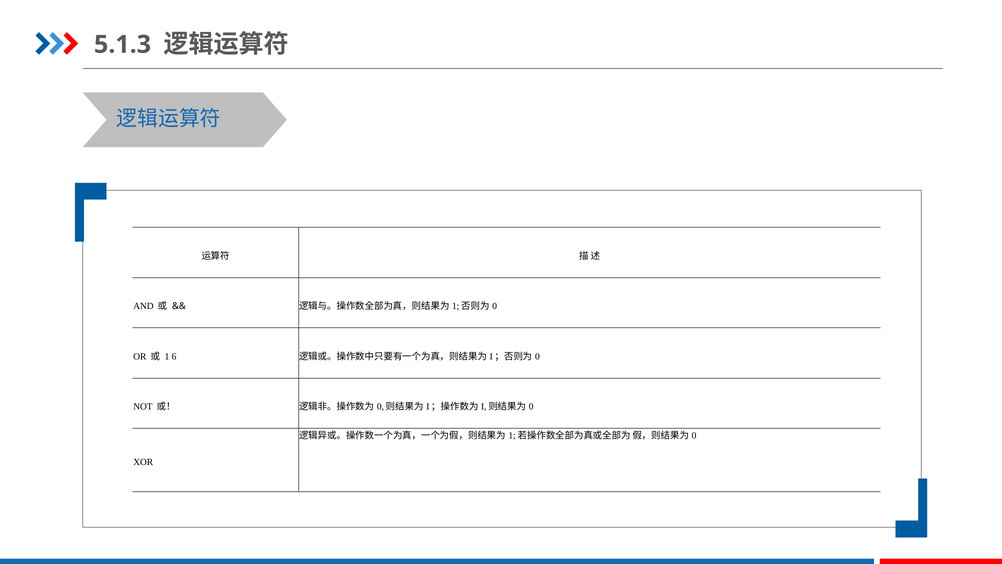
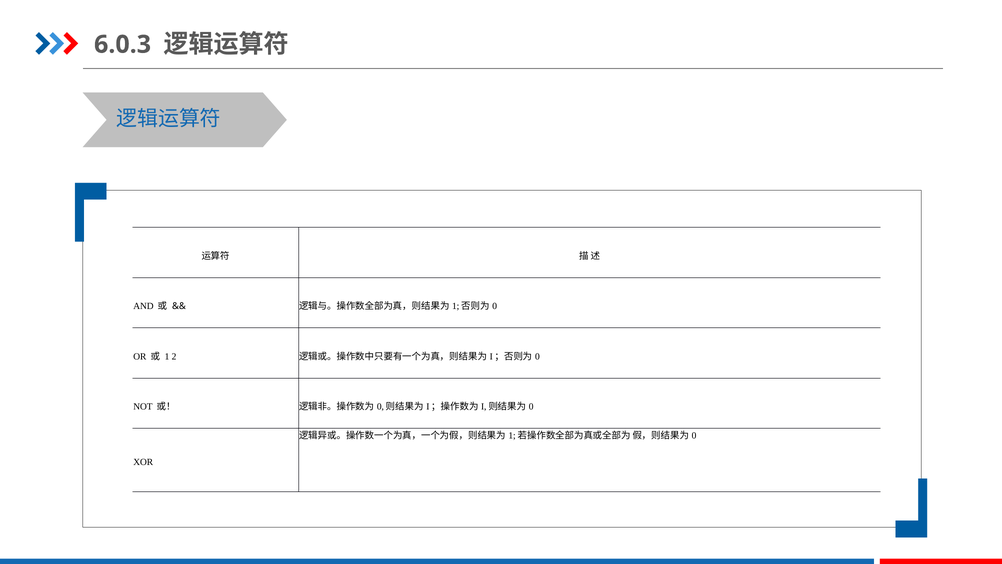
5.1.3: 5.1.3 -> 6.0.3 (123, 44)
6: 6 -> 2 (174, 356)
